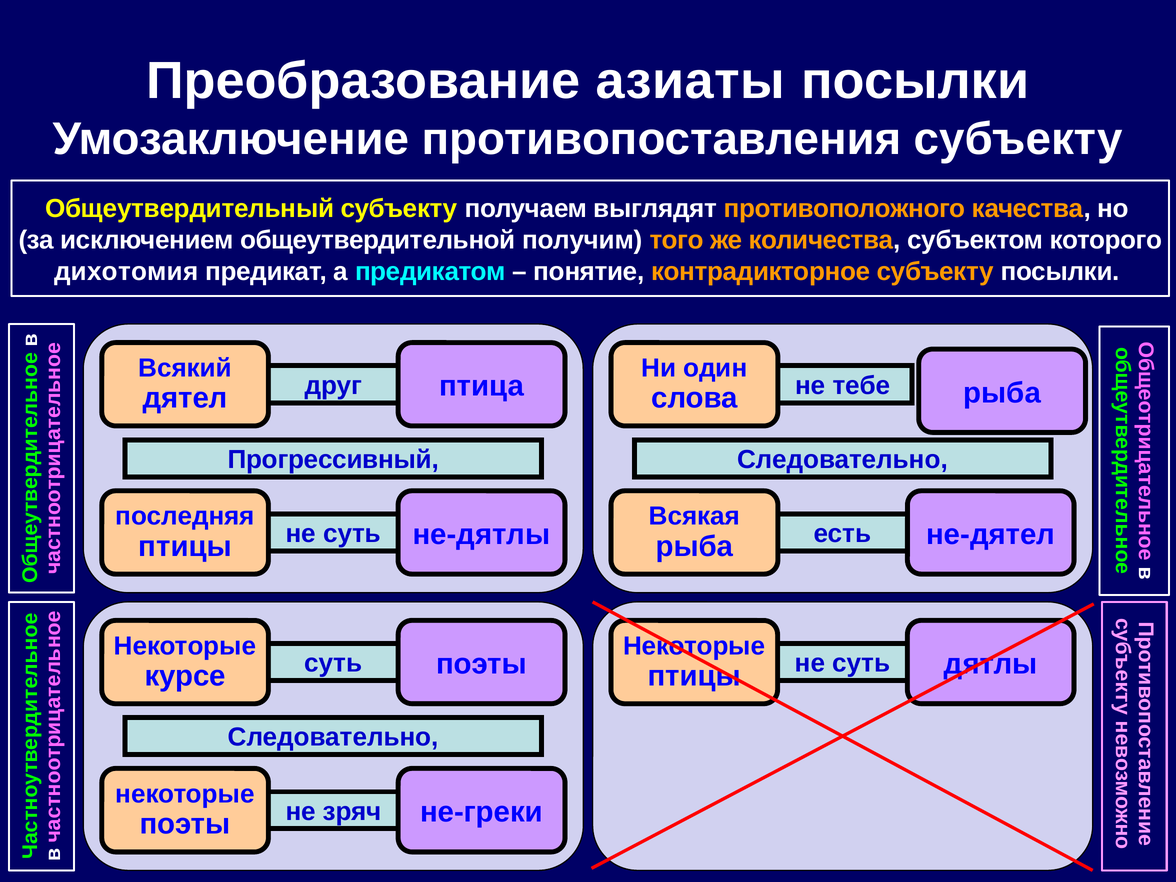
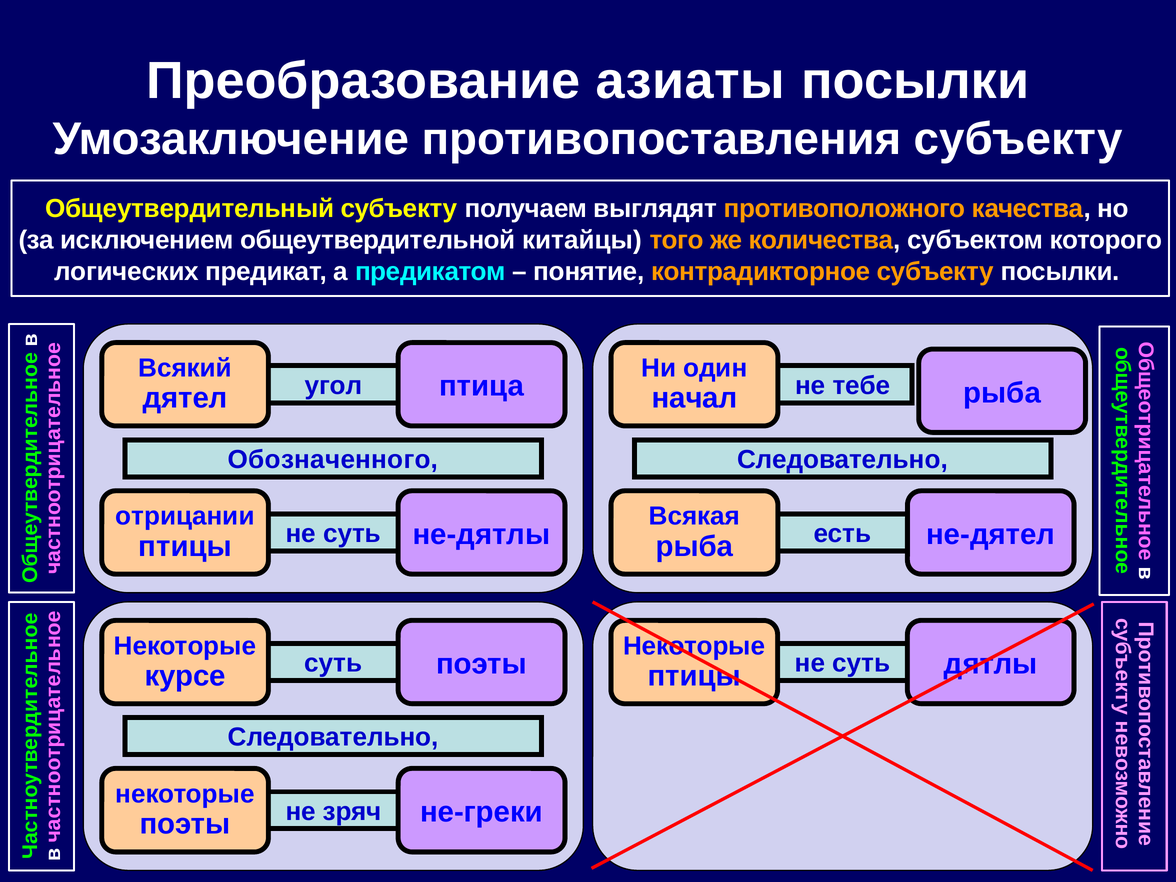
получим: получим -> китайцы (582, 240)
дихотомия: дихотомия -> логических (126, 272)
друг: друг -> угол (333, 385)
слова: слова -> начал (695, 398)
Прогрессивный: Прогрессивный -> Обозначенного (333, 460)
последняя: последняя -> отрицании (185, 516)
